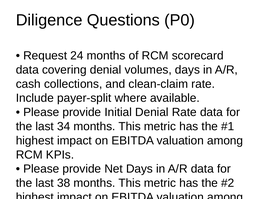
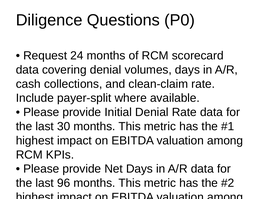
34: 34 -> 30 (64, 126)
38: 38 -> 96 (64, 183)
